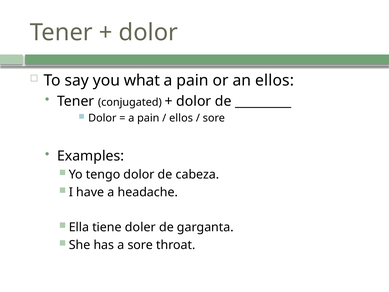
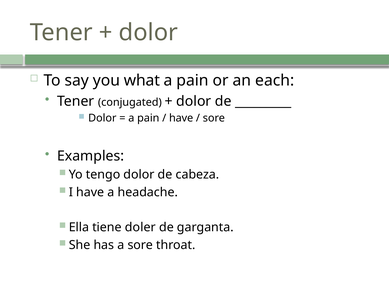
an ellos: ellos -> each (275, 80)
ellos: ellos -> have (181, 118)
